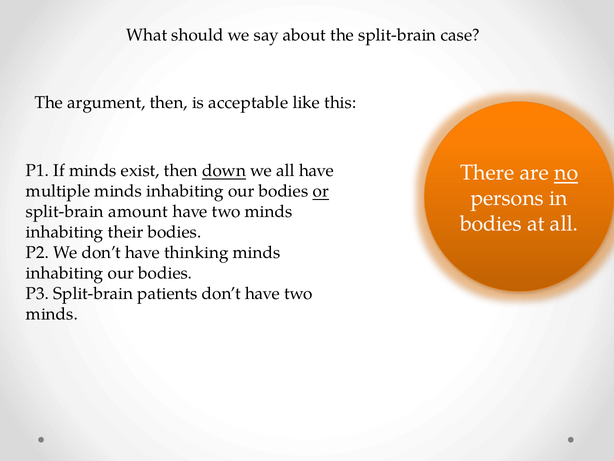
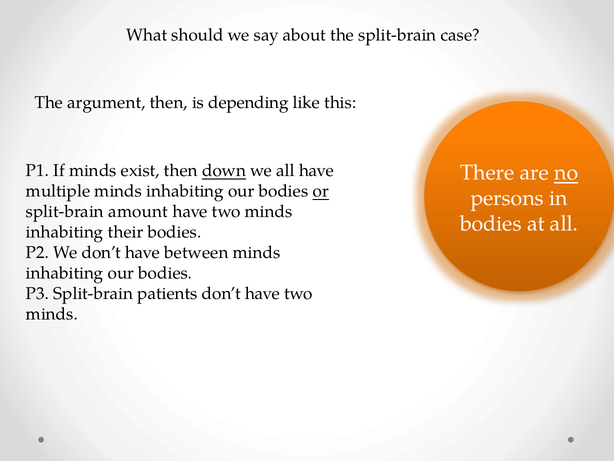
acceptable: acceptable -> depending (248, 103)
thinking: thinking -> between (196, 252)
